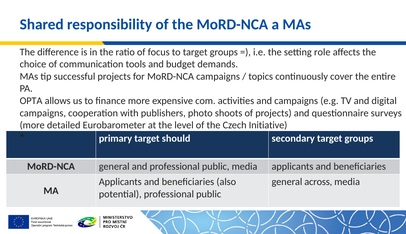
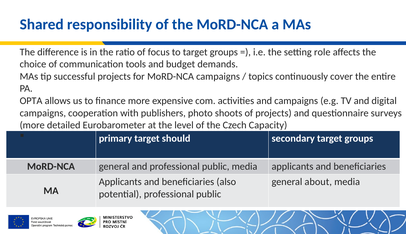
Initiative: Initiative -> Capacity (268, 125)
across: across -> about (318, 182)
